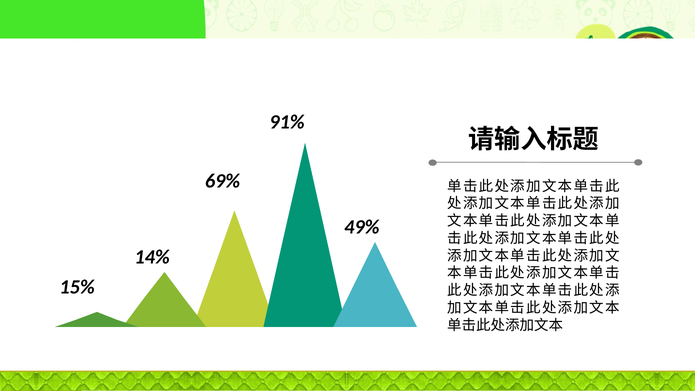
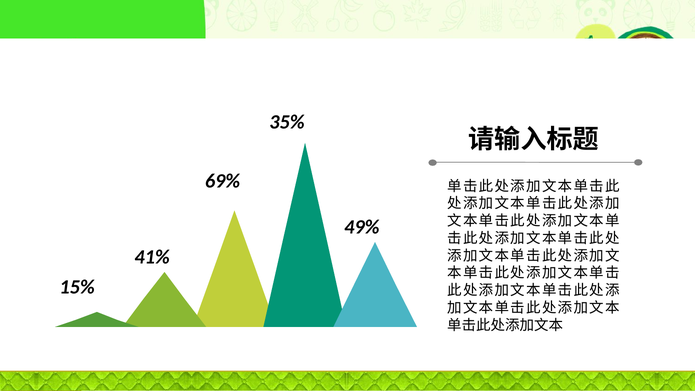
91%: 91% -> 35% (287, 122)
14%: 14% -> 41% (152, 257)
